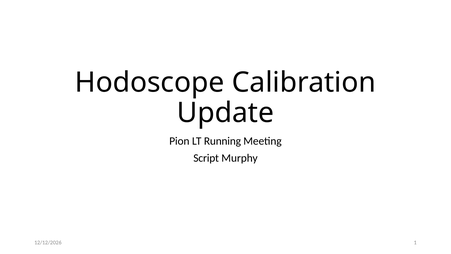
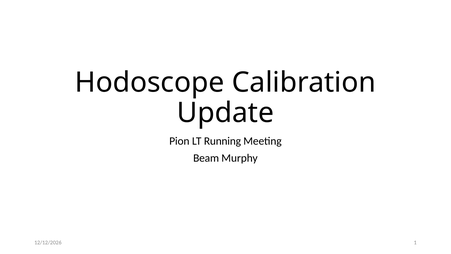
Script: Script -> Beam (206, 158)
